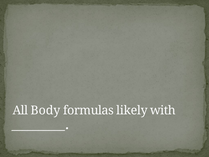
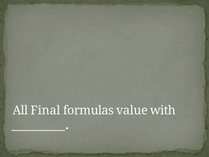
Body: Body -> Final (46, 110)
likely: likely -> value (132, 110)
